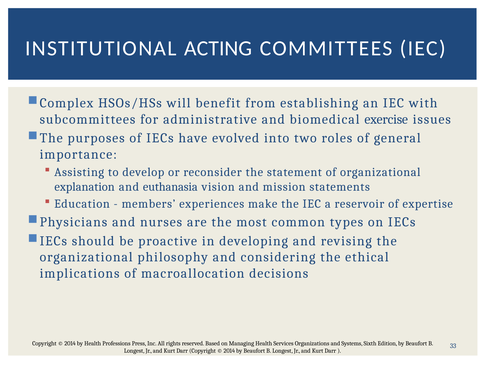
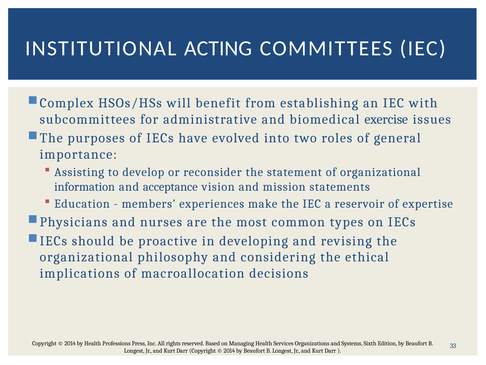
explanation: explanation -> information (85, 186)
euthanasia: euthanasia -> acceptance (170, 186)
